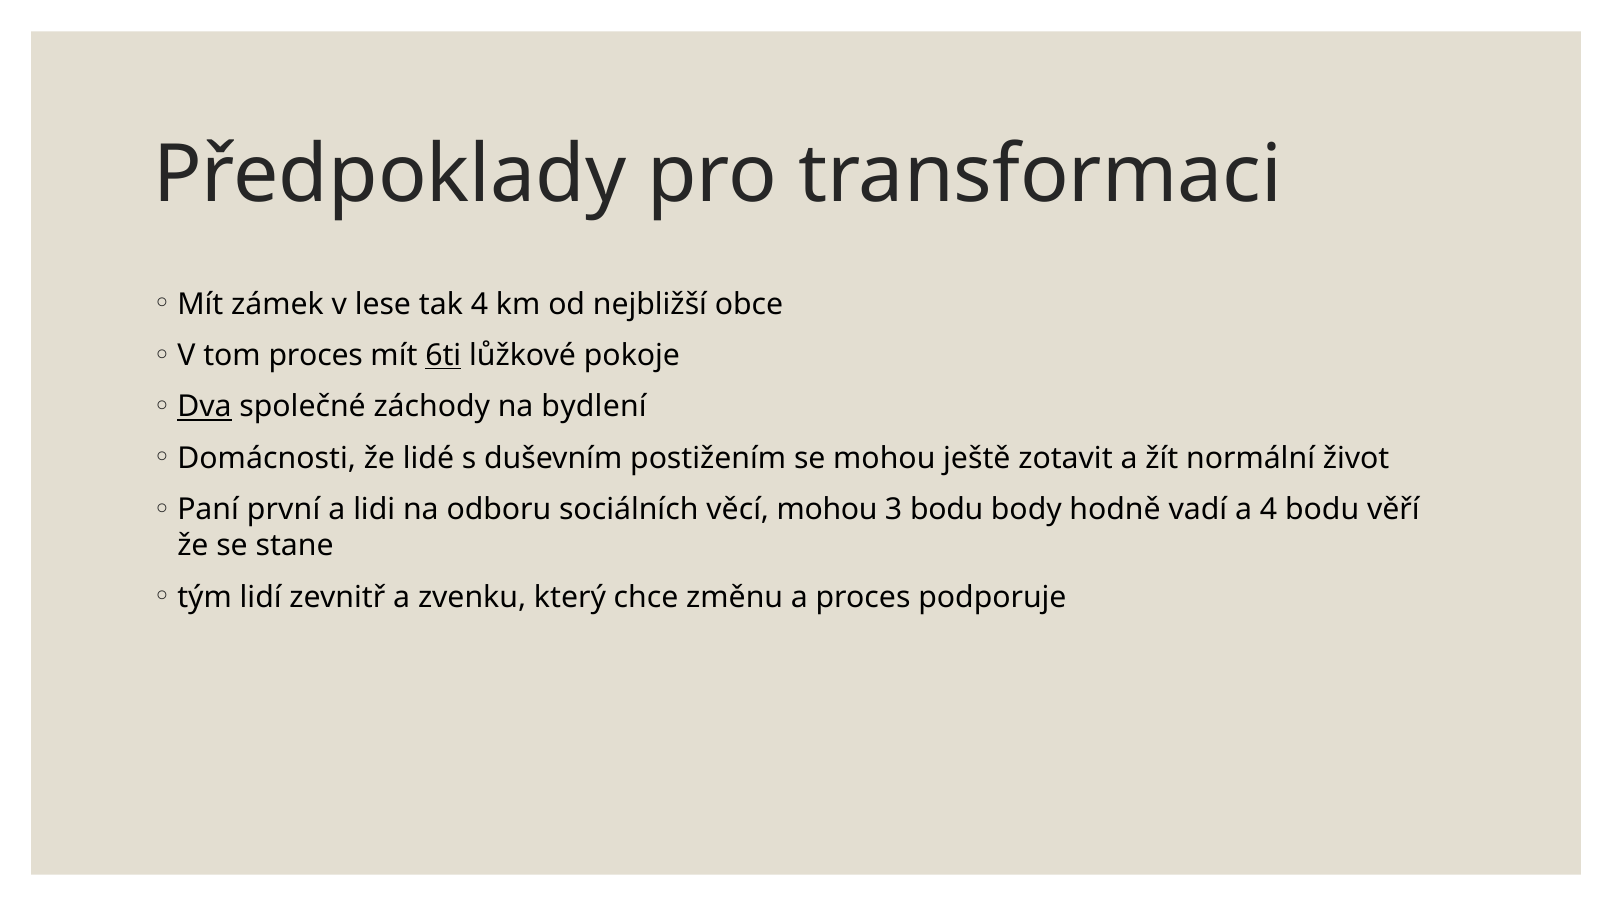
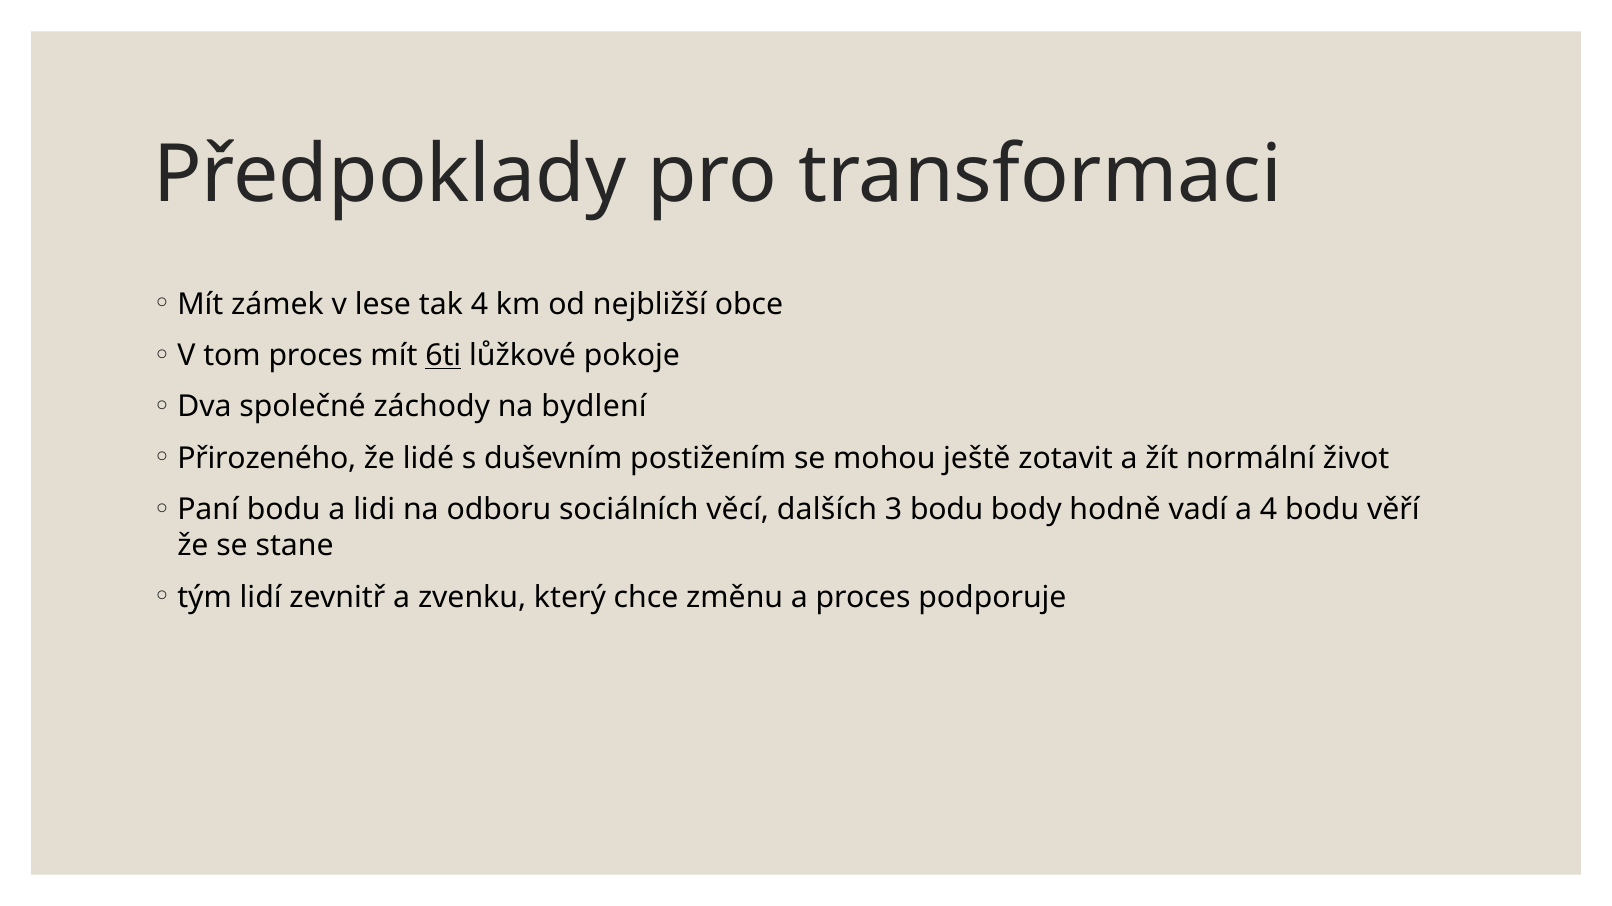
Dva underline: present -> none (204, 407)
Domácnosti: Domácnosti -> Přirozeného (267, 459)
Paní první: první -> bodu (284, 510)
věcí mohou: mohou -> dalších (827, 510)
